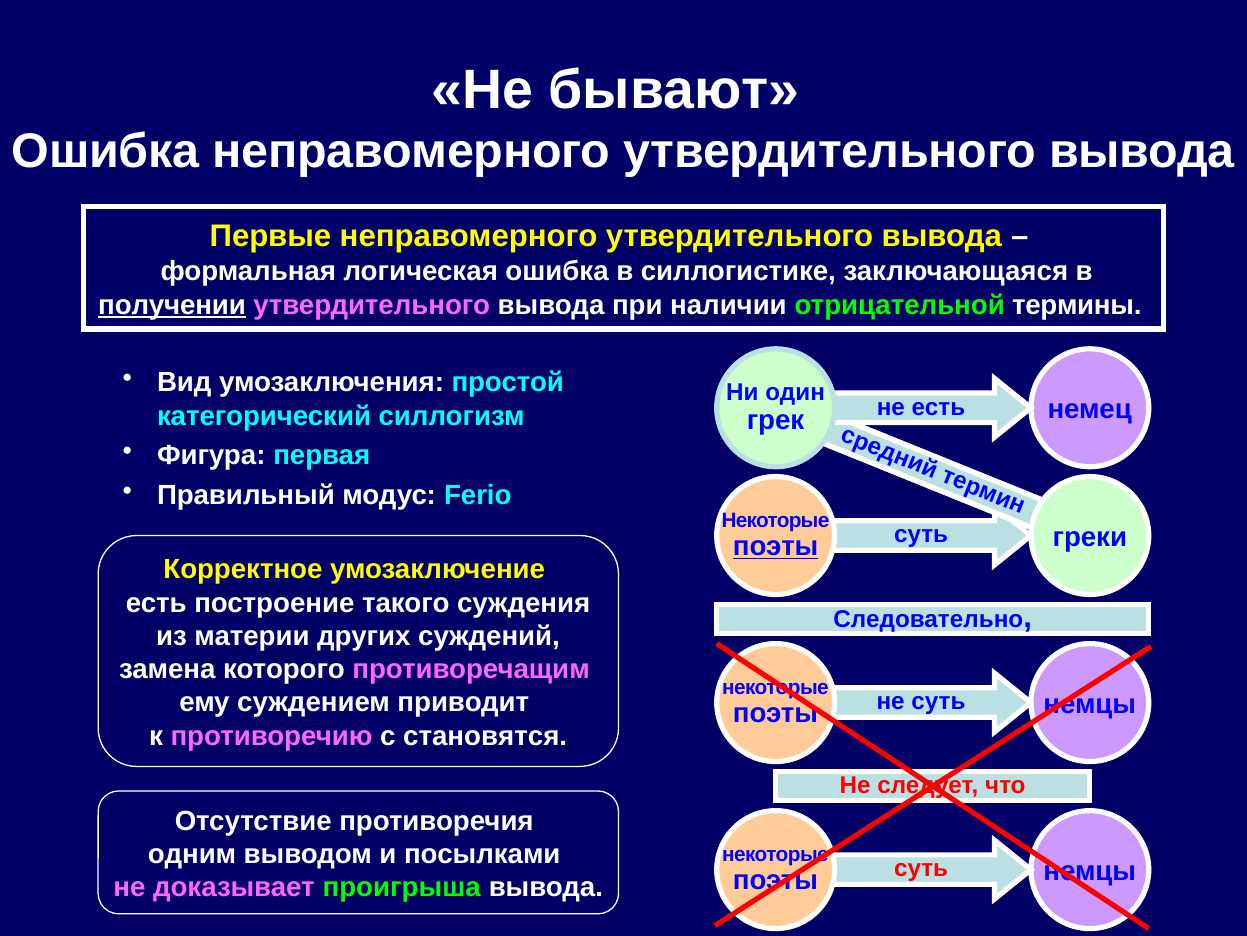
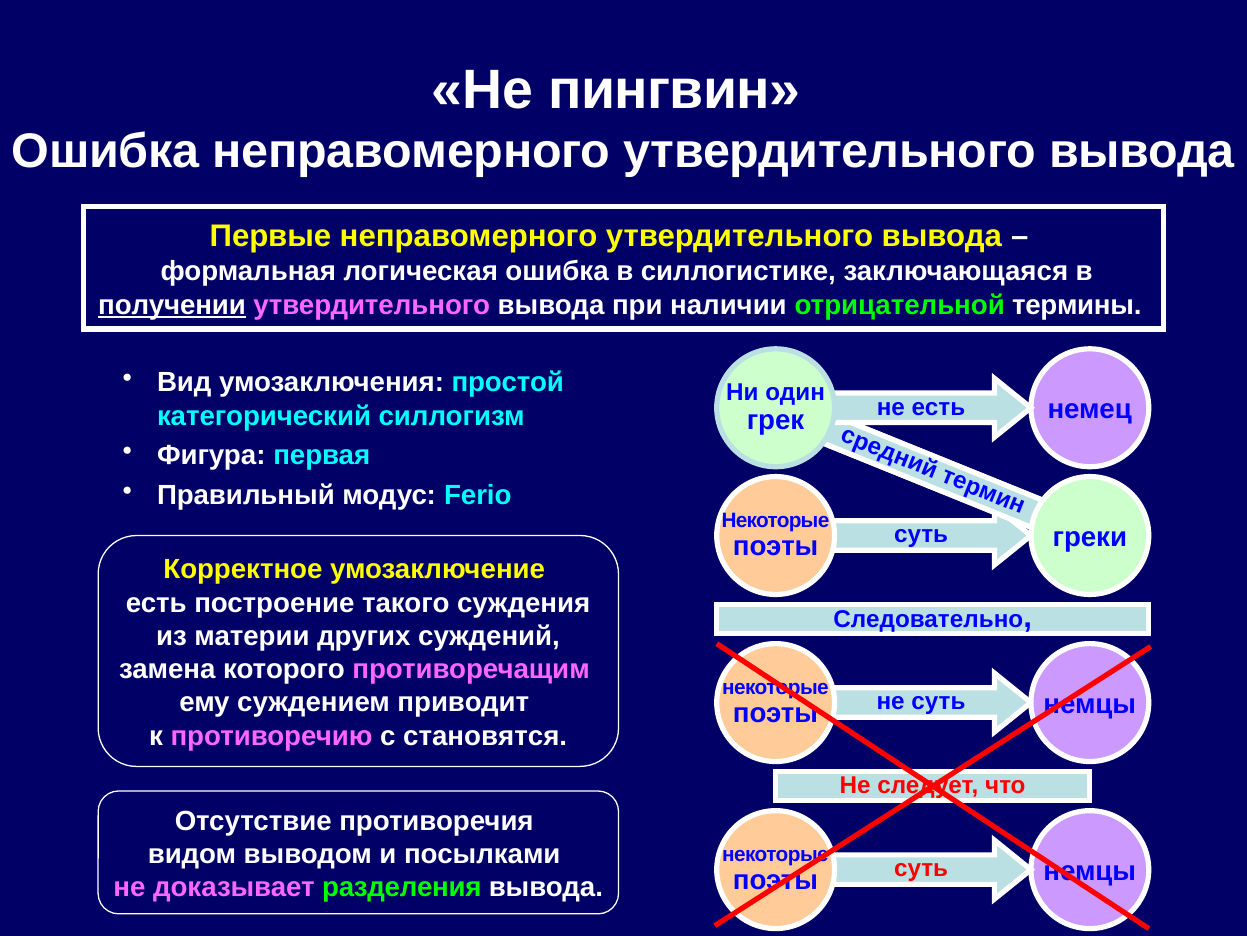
бывают: бывают -> пингвин (674, 90)
поэты underline: present -> none (776, 546)
одним: одним -> видом (192, 854)
проигрыша: проигрыша -> разделения (402, 887)
